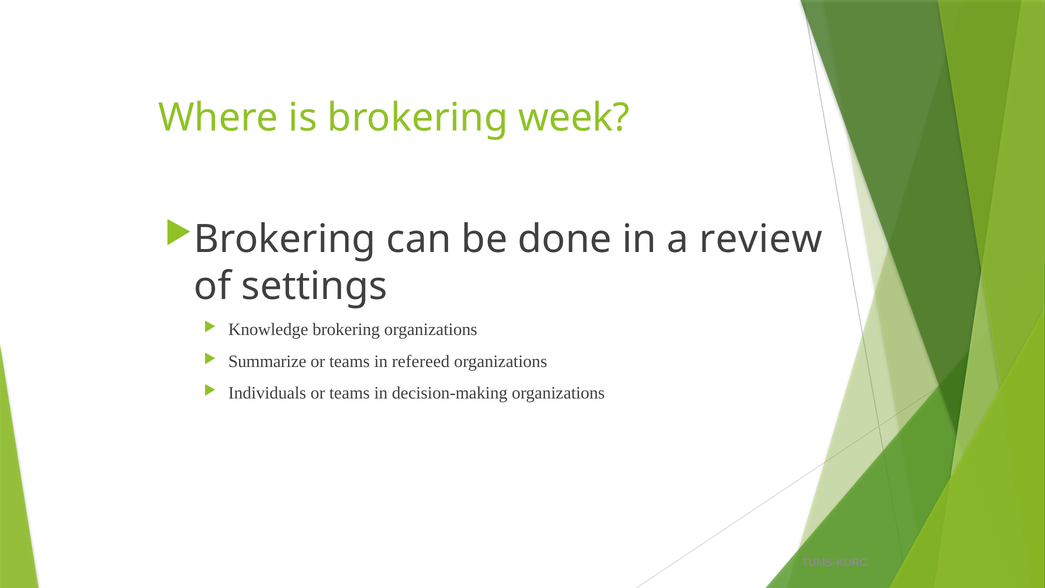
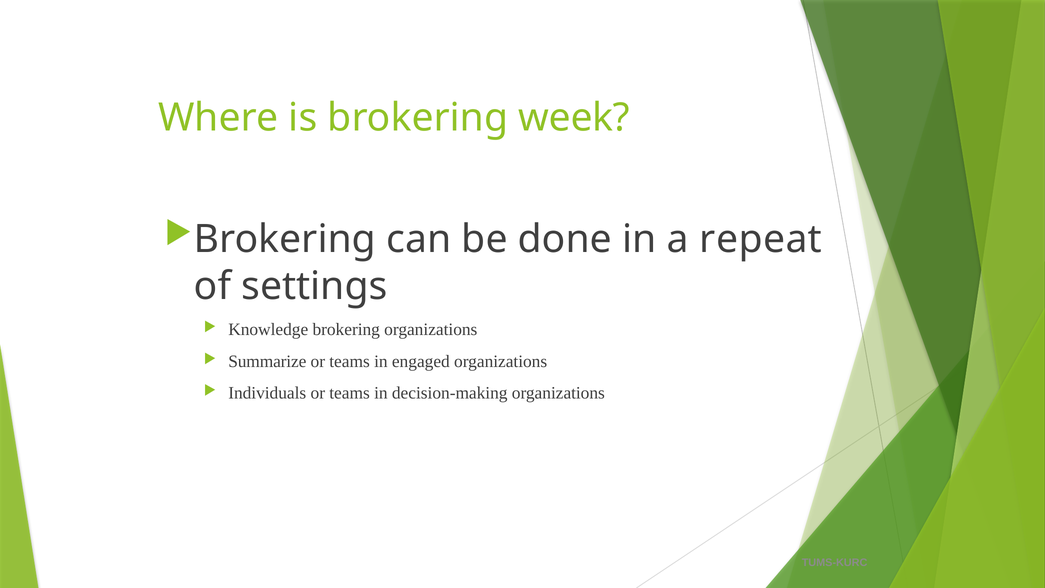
review: review -> repeat (761, 239)
refereed: refereed -> engaged (421, 361)
